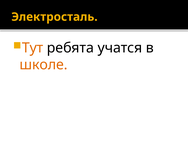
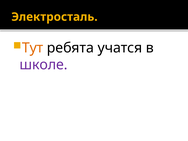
школе colour: orange -> purple (44, 65)
